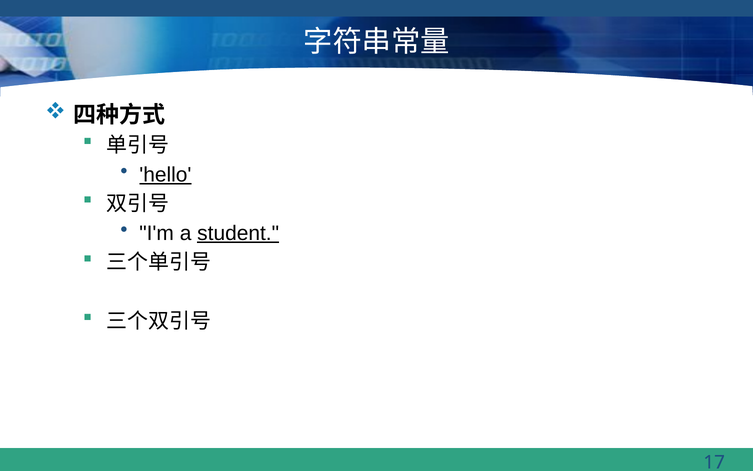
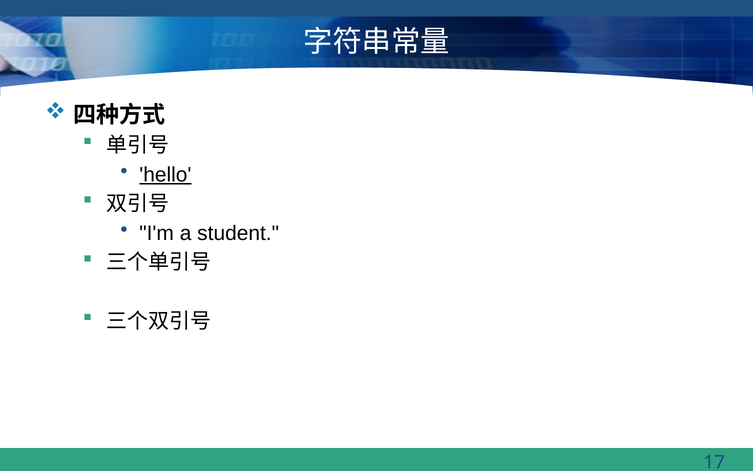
student underline: present -> none (238, 233)
